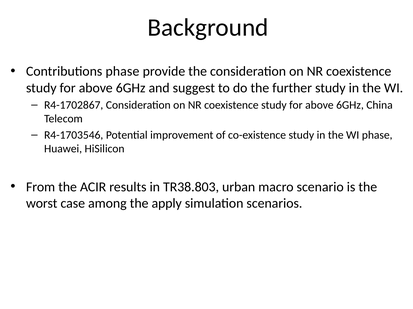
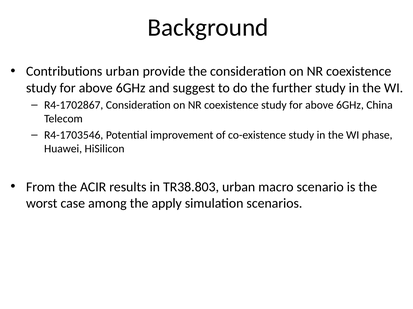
Contributions phase: phase -> urban (122, 72)
